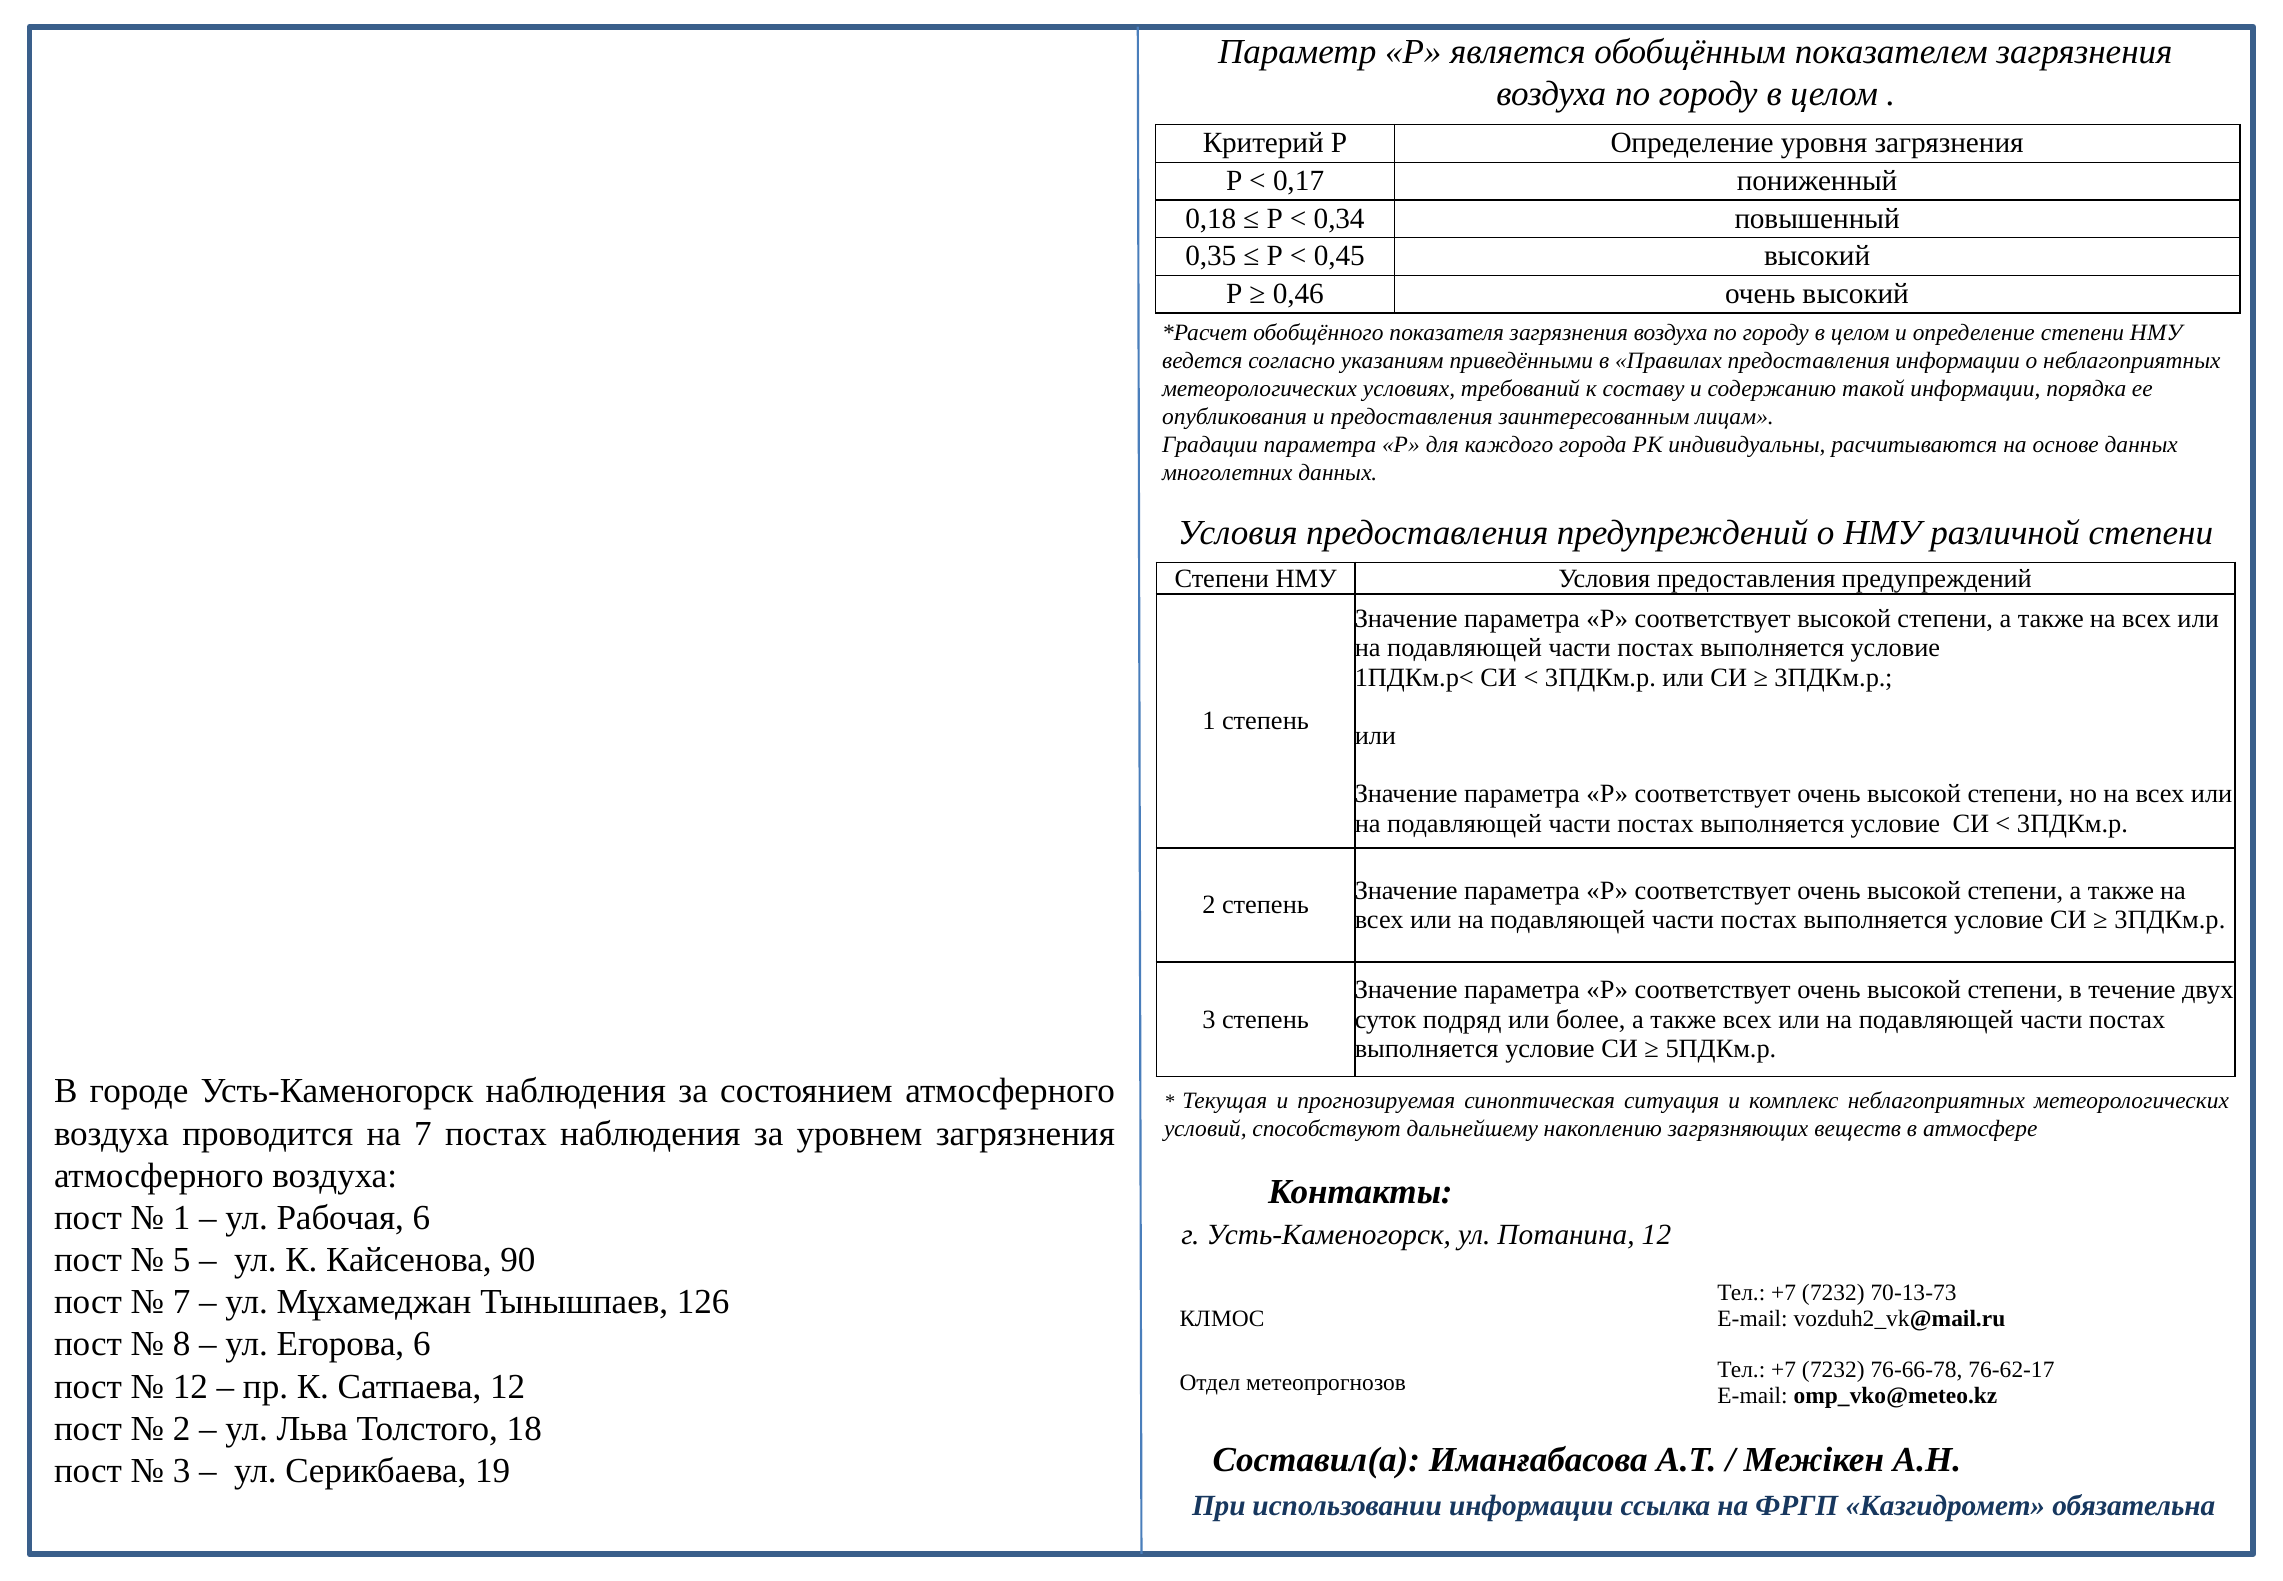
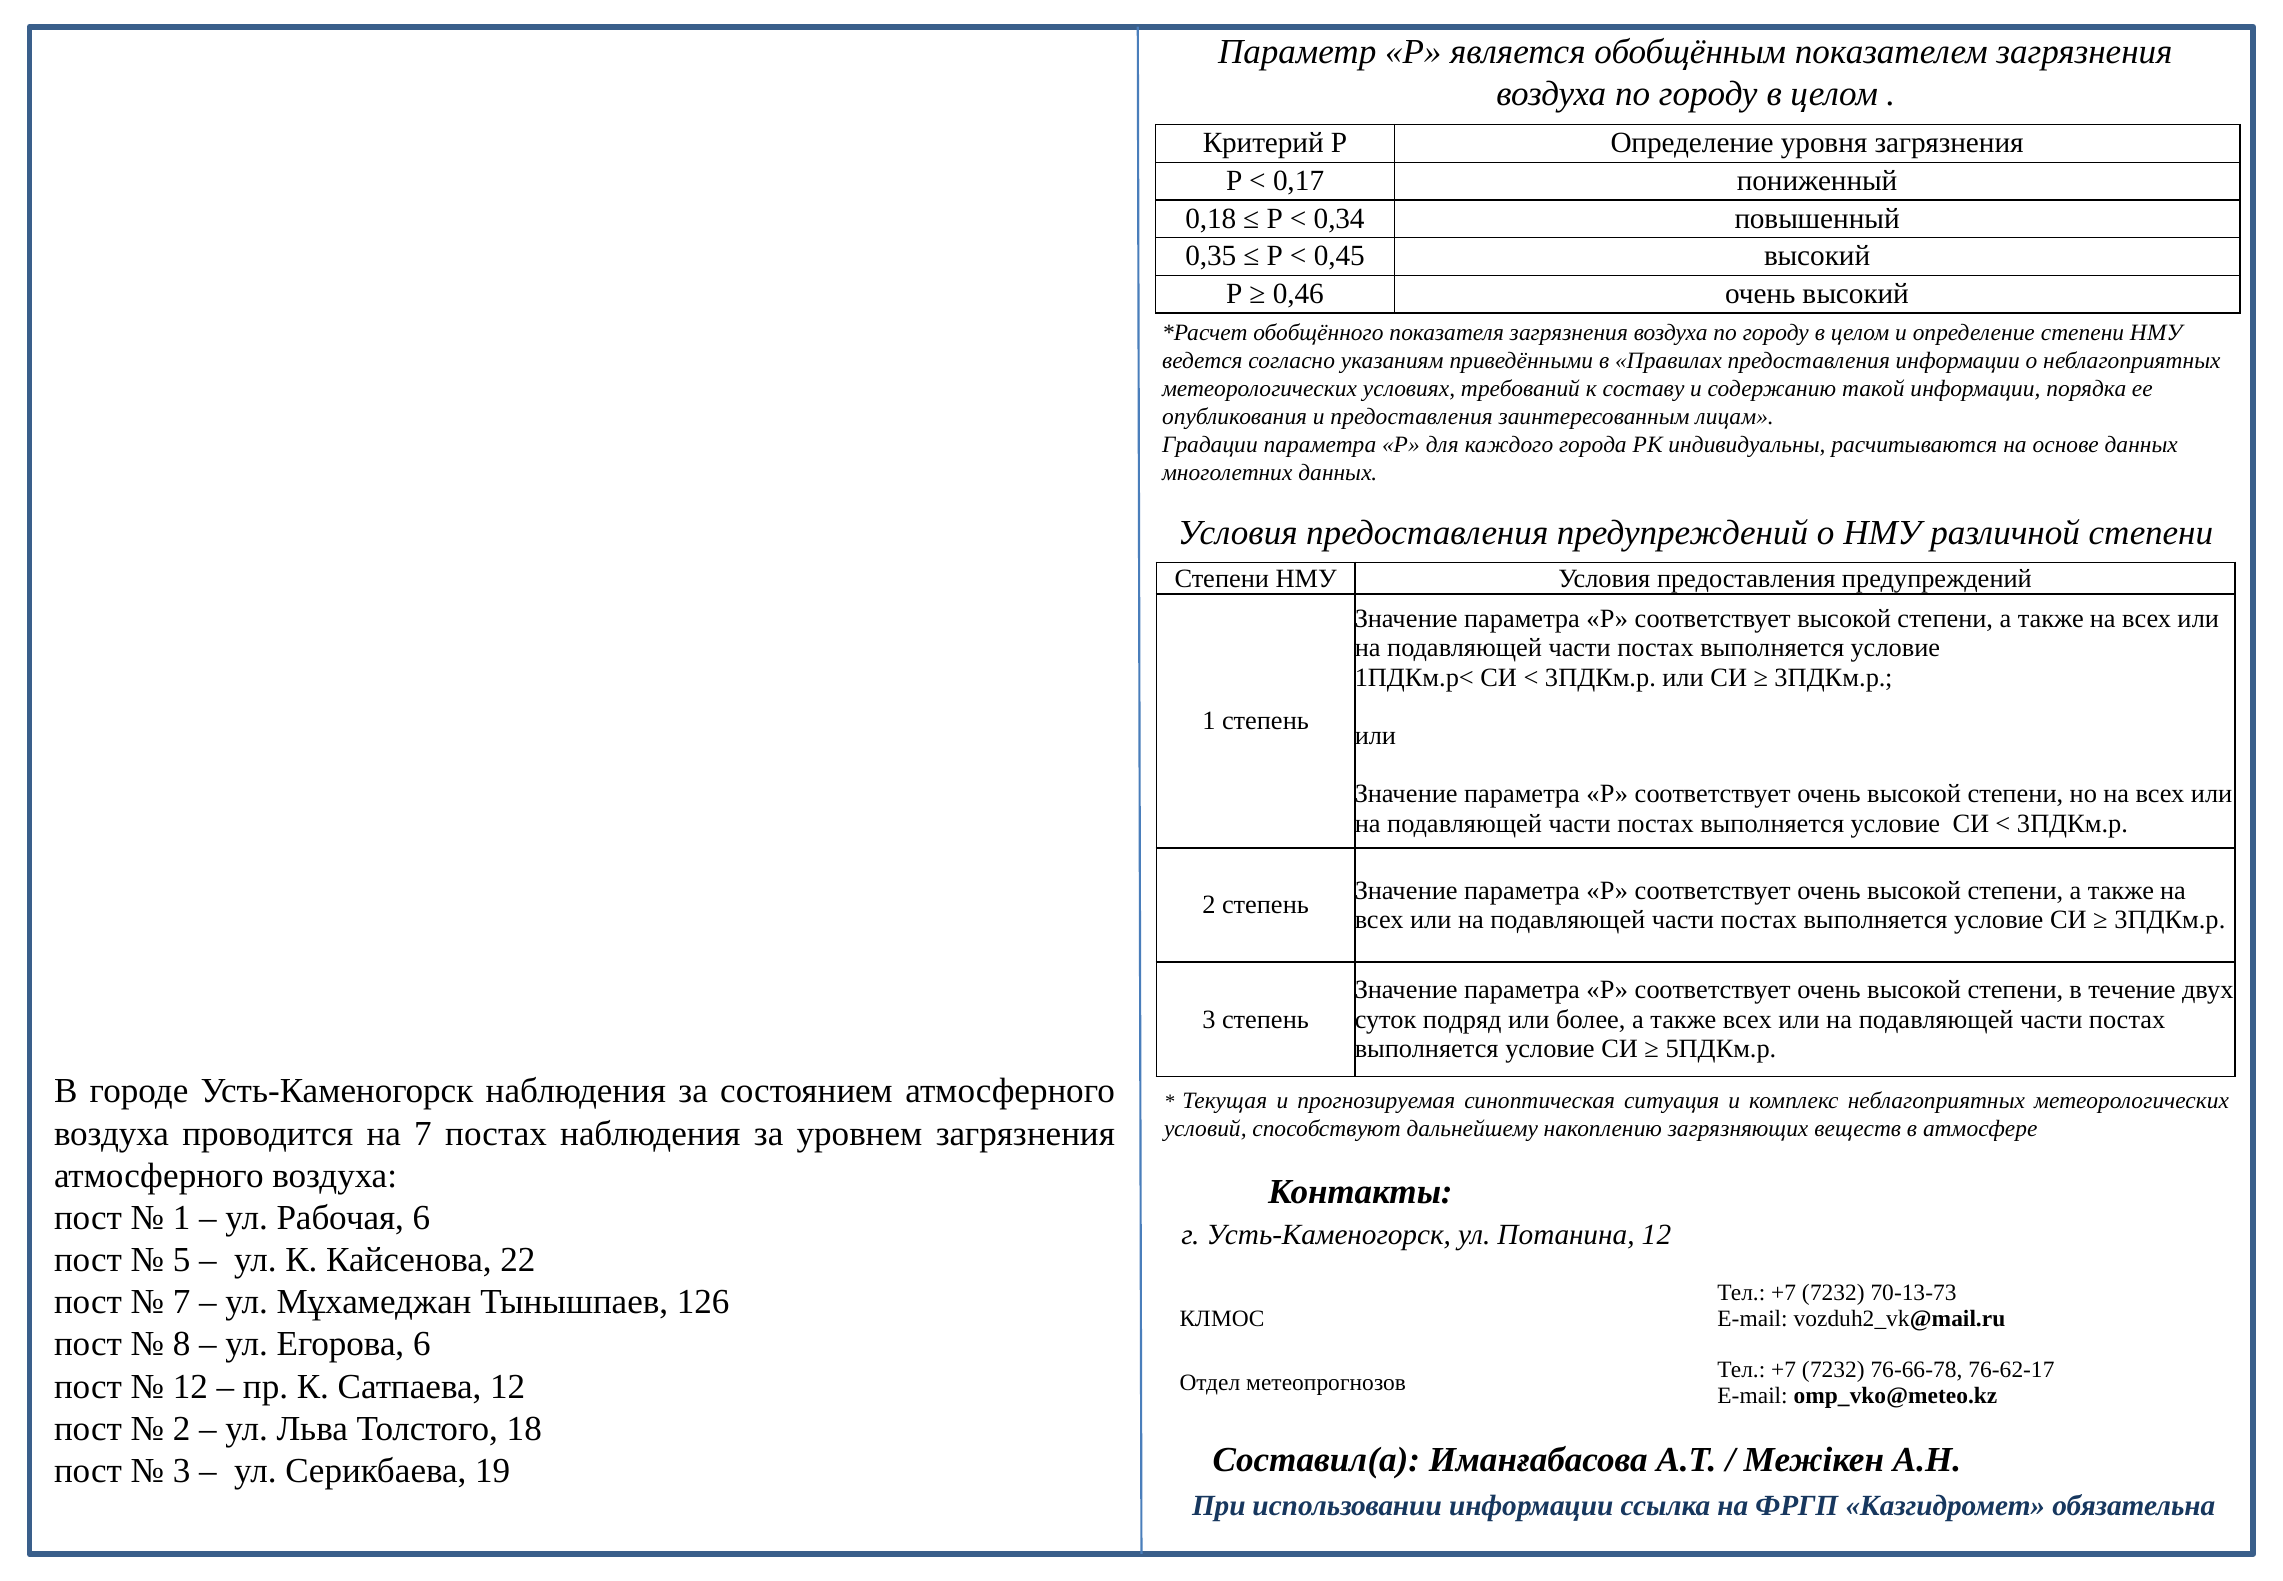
90: 90 -> 22 (518, 1260)
